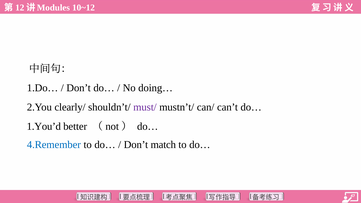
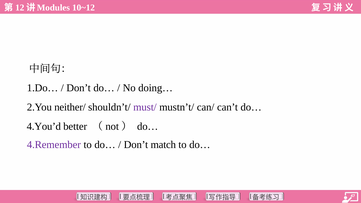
clearly/: clearly/ -> neither/ (70, 107)
1.You’d: 1.You’d -> 4.You’d (44, 126)
4.Remember colour: blue -> purple (54, 145)
